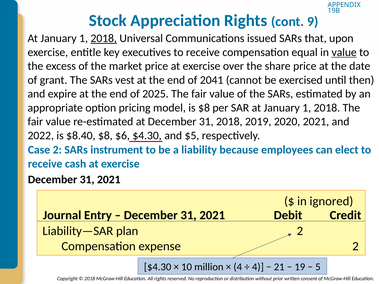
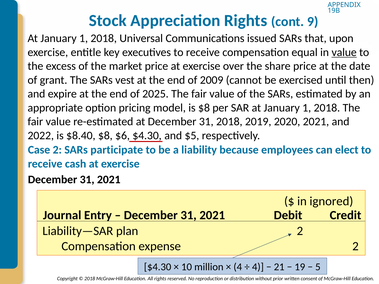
2018 underline: present -> none (104, 38)
2041: 2041 -> 2009 (212, 80)
instrument: instrument -> participate (117, 150)
